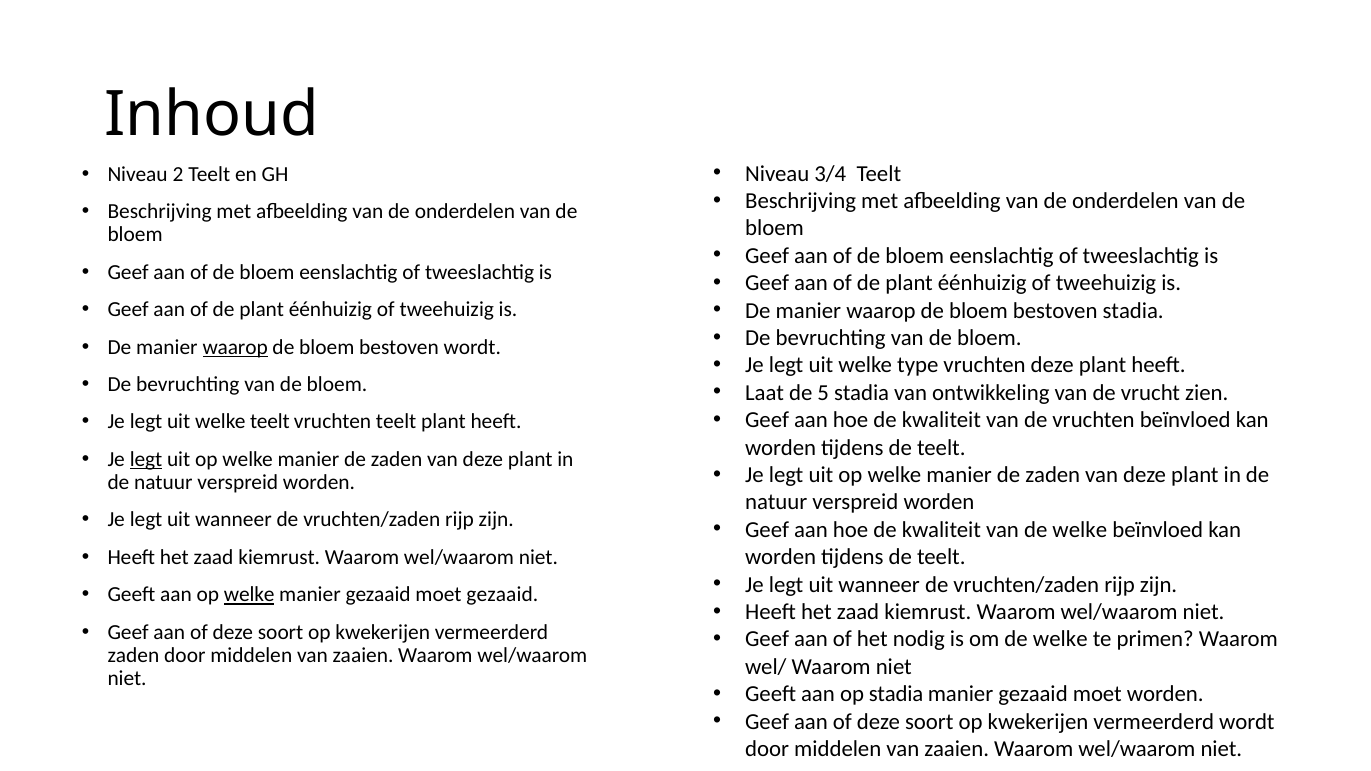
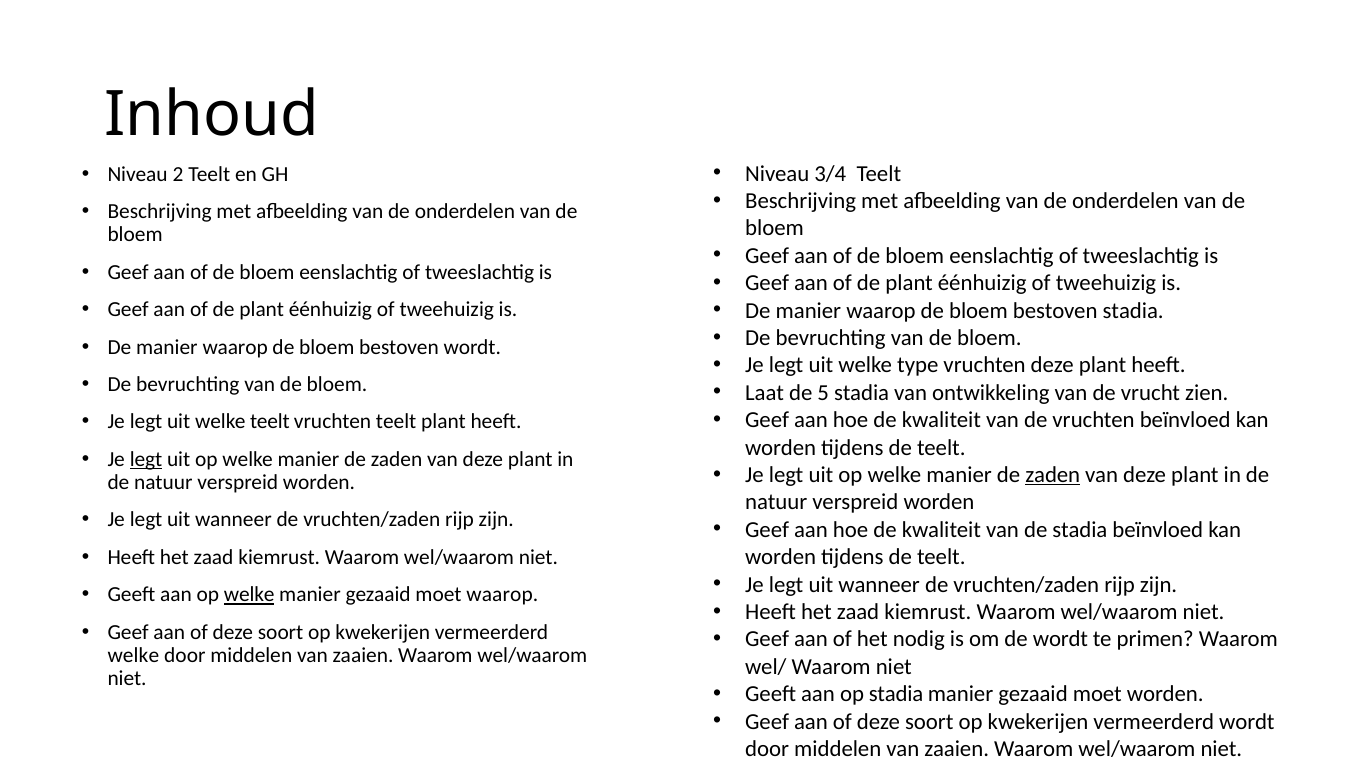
waarop underline: present -> none (235, 347)
zaden underline: none -> present (1053, 475)
van de welke: welke -> stadia (1080, 530)
moet gezaaid: gezaaid -> waarop (502, 595)
om de welke: welke -> wordt (1060, 640)
zaden: zaden -> welke (133, 655)
